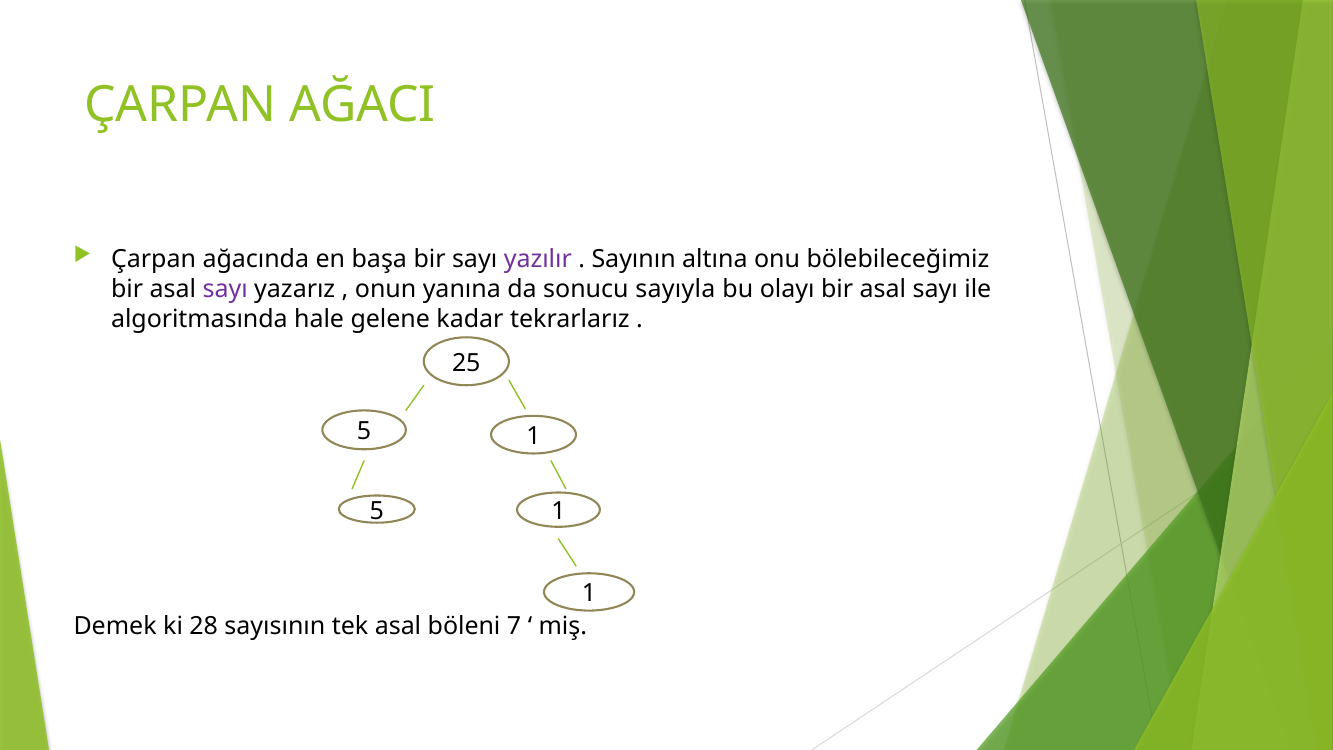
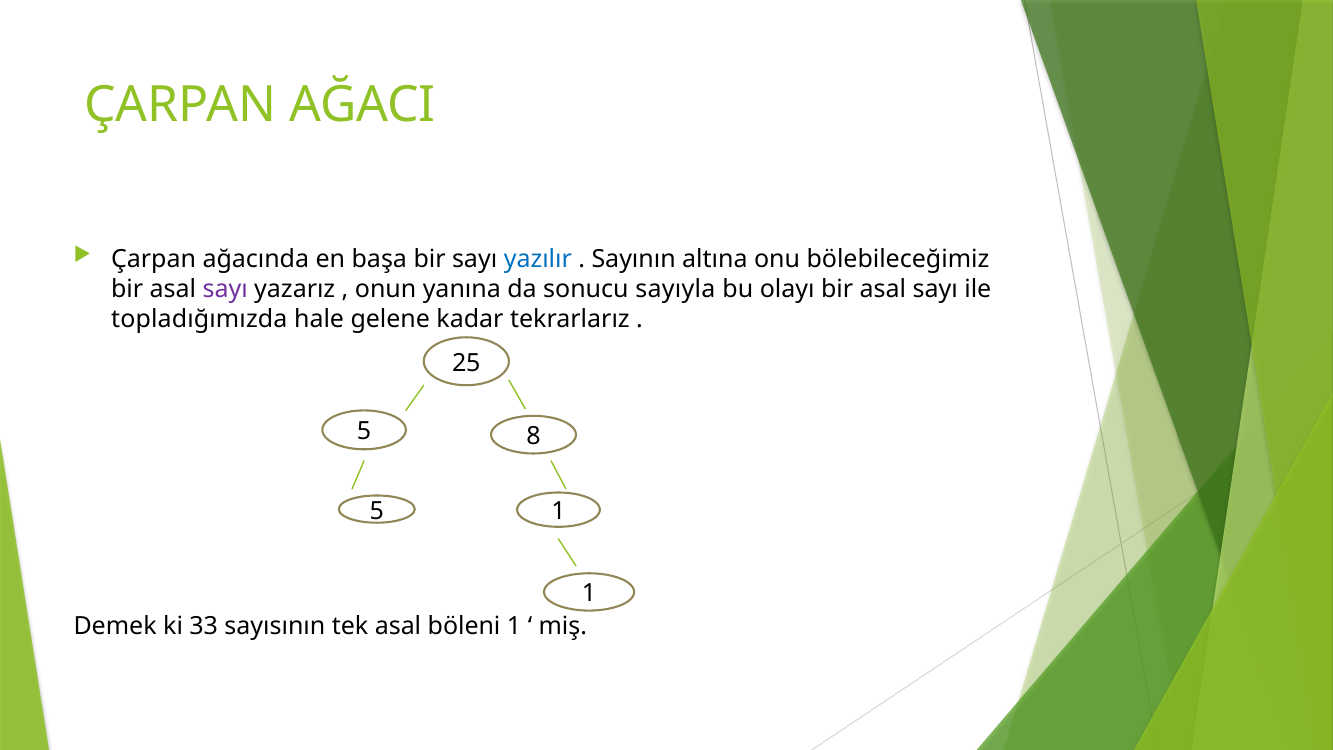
yazılır colour: purple -> blue (538, 259)
algoritmasında: algoritmasında -> topladığımızda (199, 319)
1: 1 -> 8 (534, 436)
28: 28 -> 33 (204, 626)
böleni 7: 7 -> 1 (514, 626)
